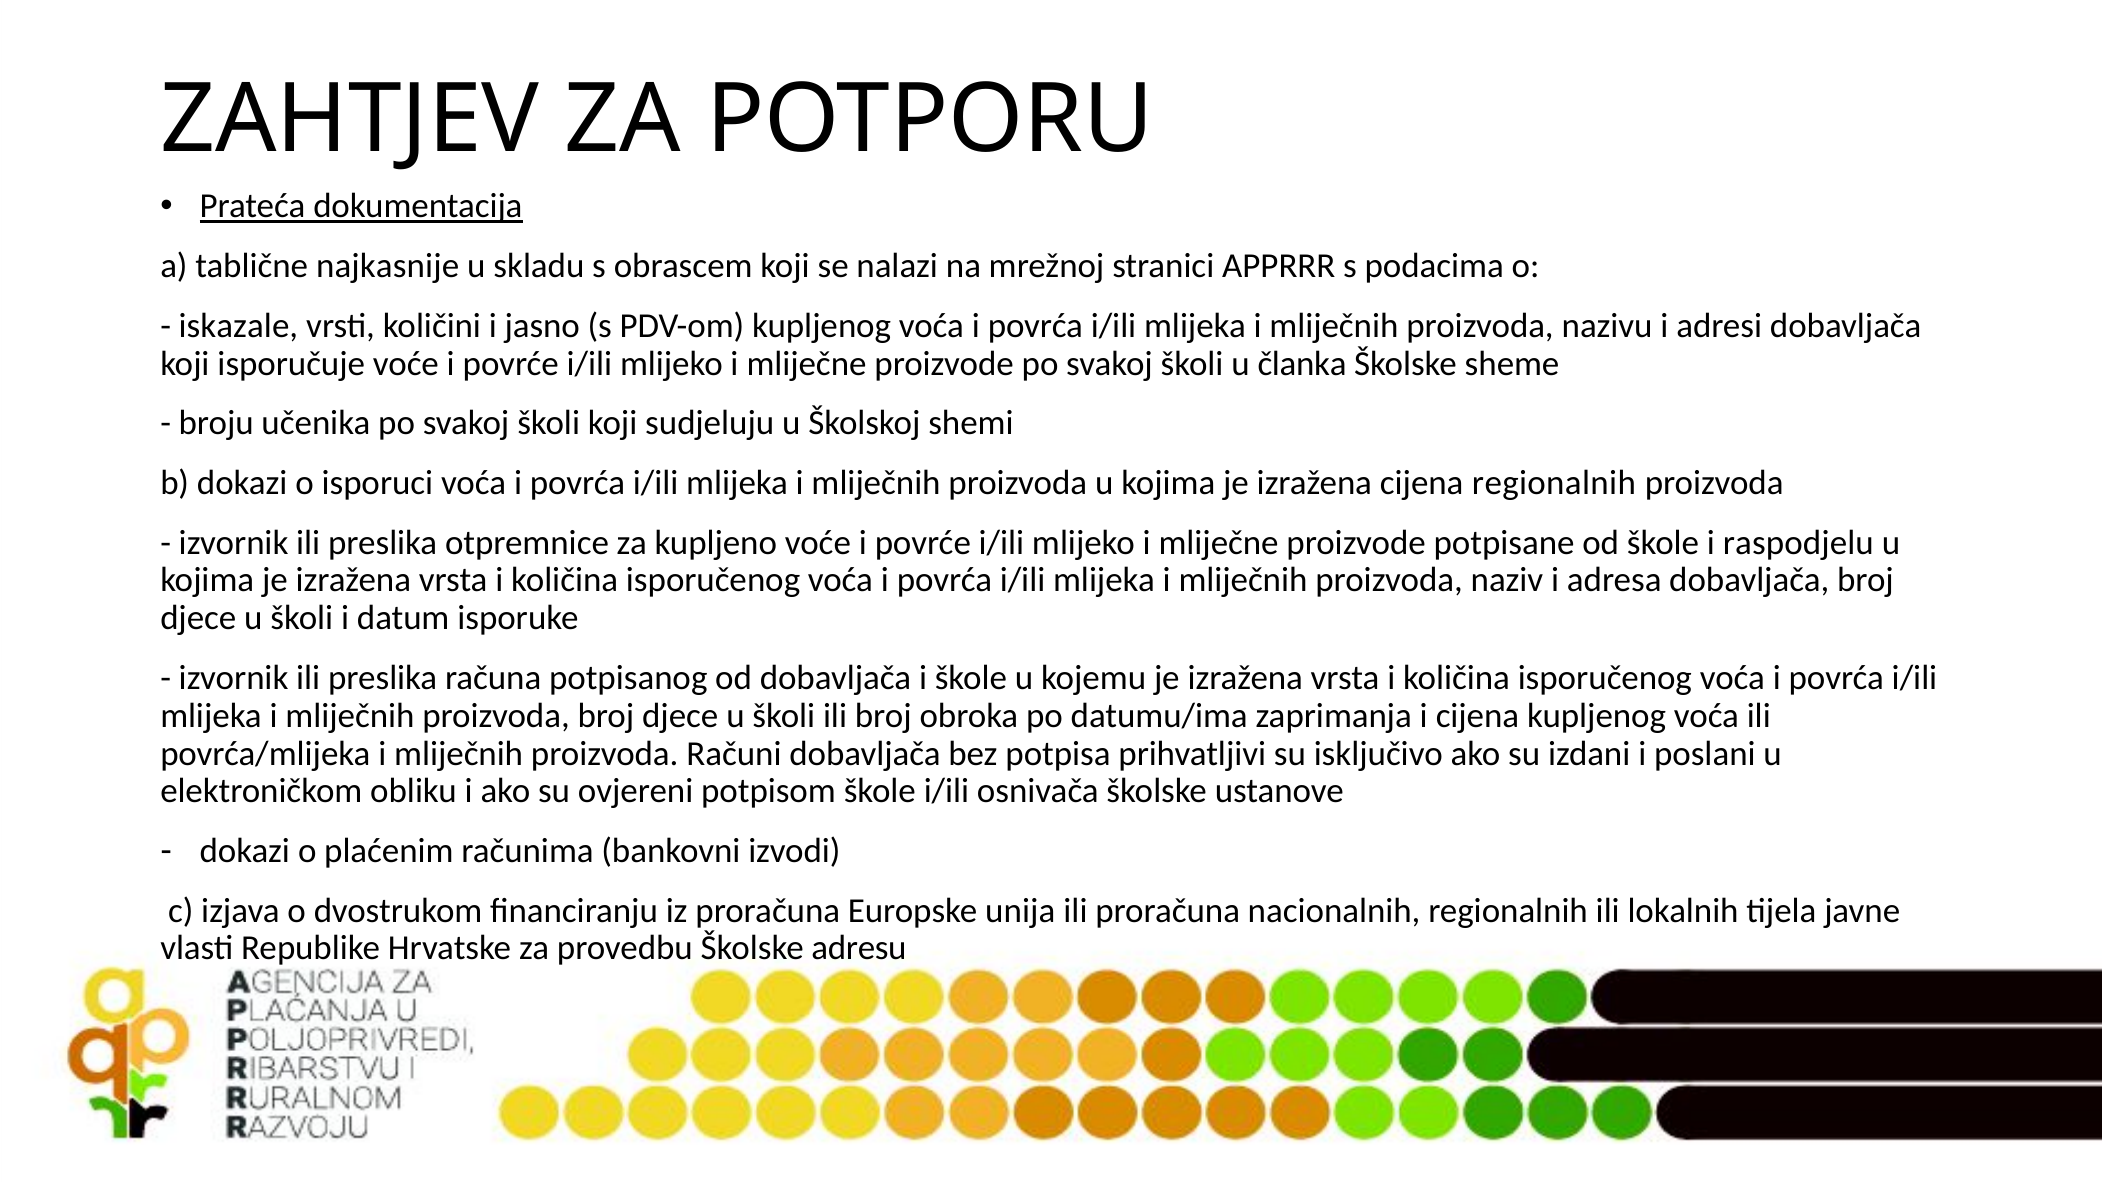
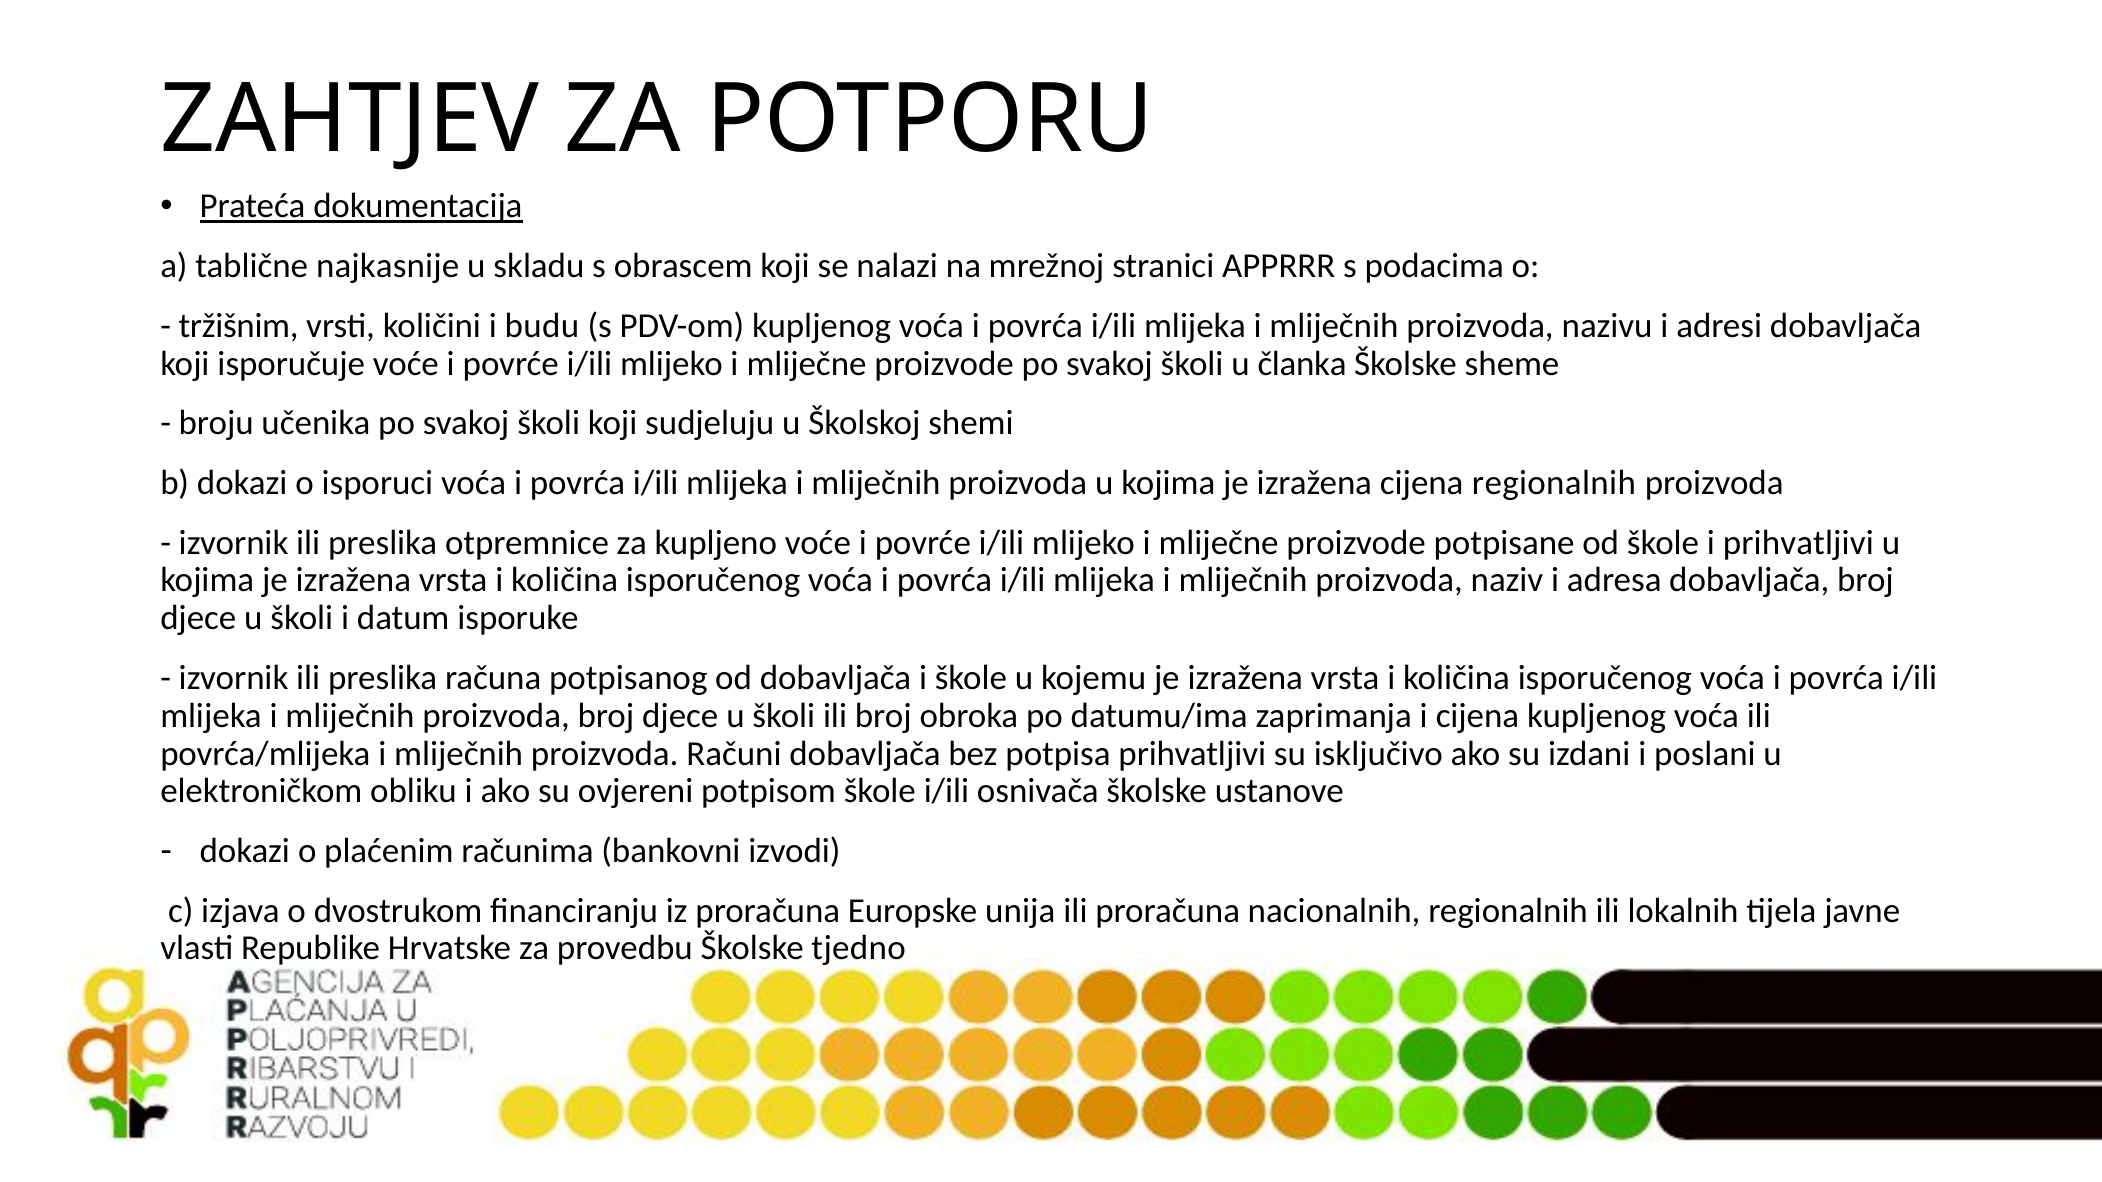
iskazale: iskazale -> tržišnim (239, 326)
jasno: jasno -> budu (542, 326)
i raspodjelu: raspodjelu -> prihvatljivi (1798, 543)
adresu: adresu -> tjedno (859, 949)
